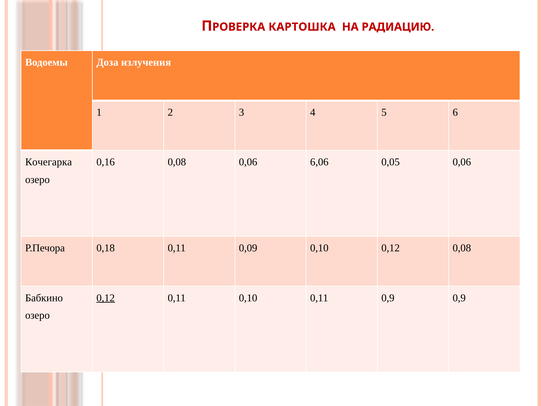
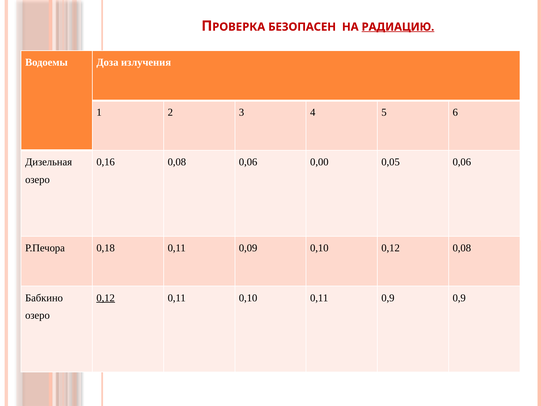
КАРТОШКА: КАРТОШКА -> БЕЗОПАСЕН (302, 27)
РАДИАЦИЮ underline: none -> present (398, 27)
Кочегарка: Кочегарка -> Дизельная (49, 162)
6,06: 6,06 -> 0,00 (319, 162)
